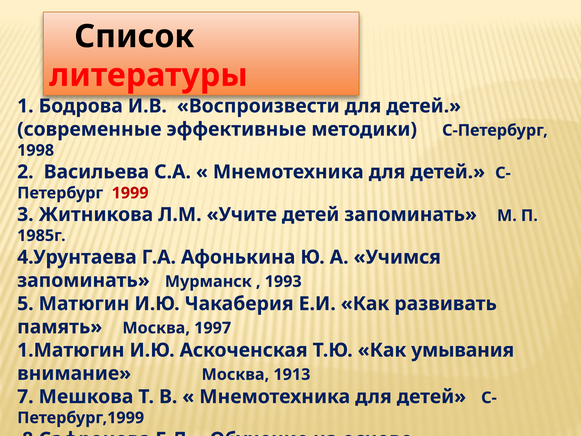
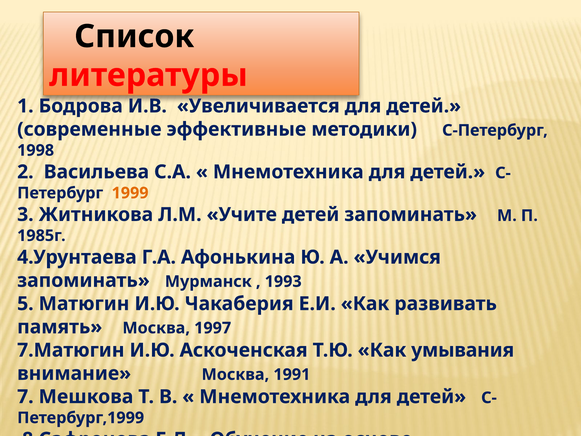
Воспроизвести: Воспроизвести -> Увеличивается (258, 106)
1999 colour: red -> orange (130, 193)
1.Матюгин: 1.Матюгин -> 7.Матюгин (71, 350)
1913: 1913 -> 1991 (292, 374)
